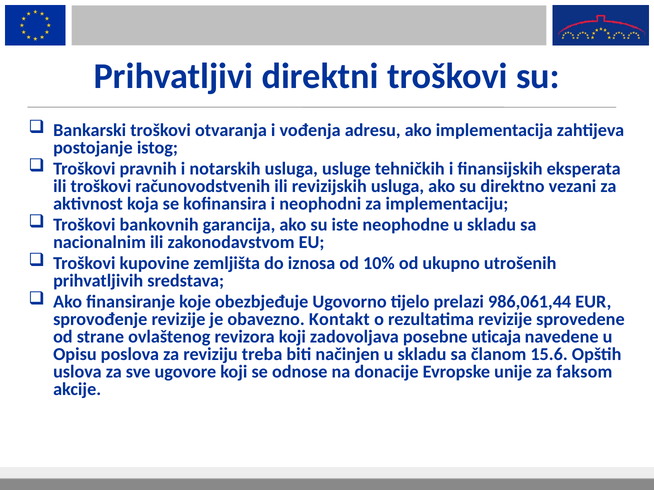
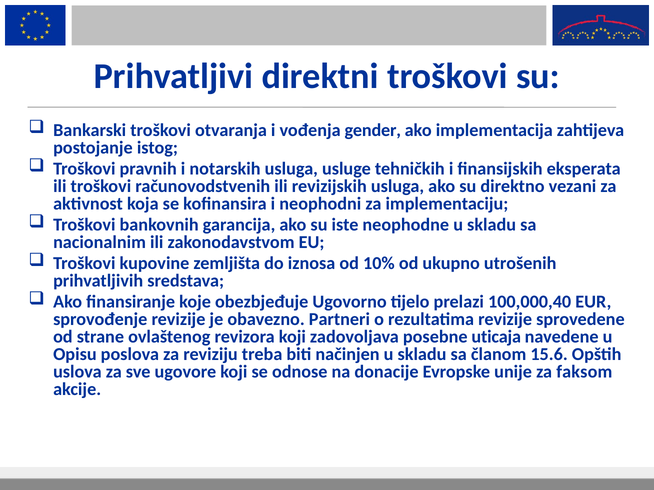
adresu: adresu -> gender (373, 131)
986,061,44: 986,061,44 -> 100,000,40 (530, 302)
Kontakt: Kontakt -> Partneri (339, 320)
